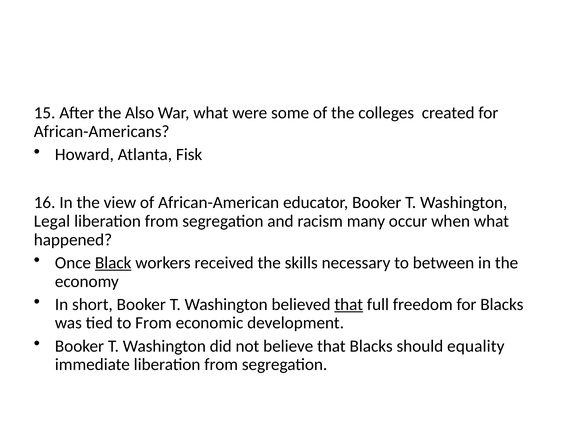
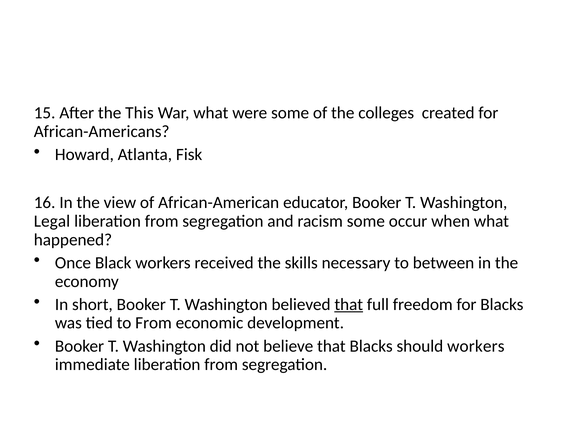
Also: Also -> This (139, 113)
racism many: many -> some (366, 221)
Black underline: present -> none (113, 263)
should equality: equality -> workers (476, 346)
